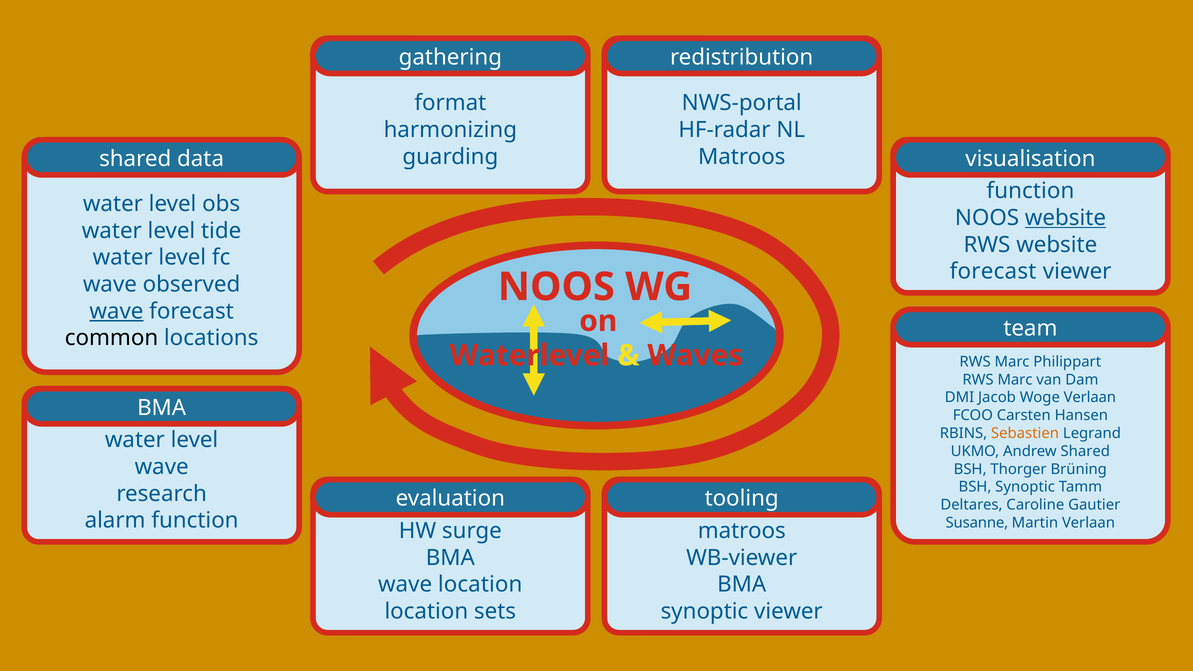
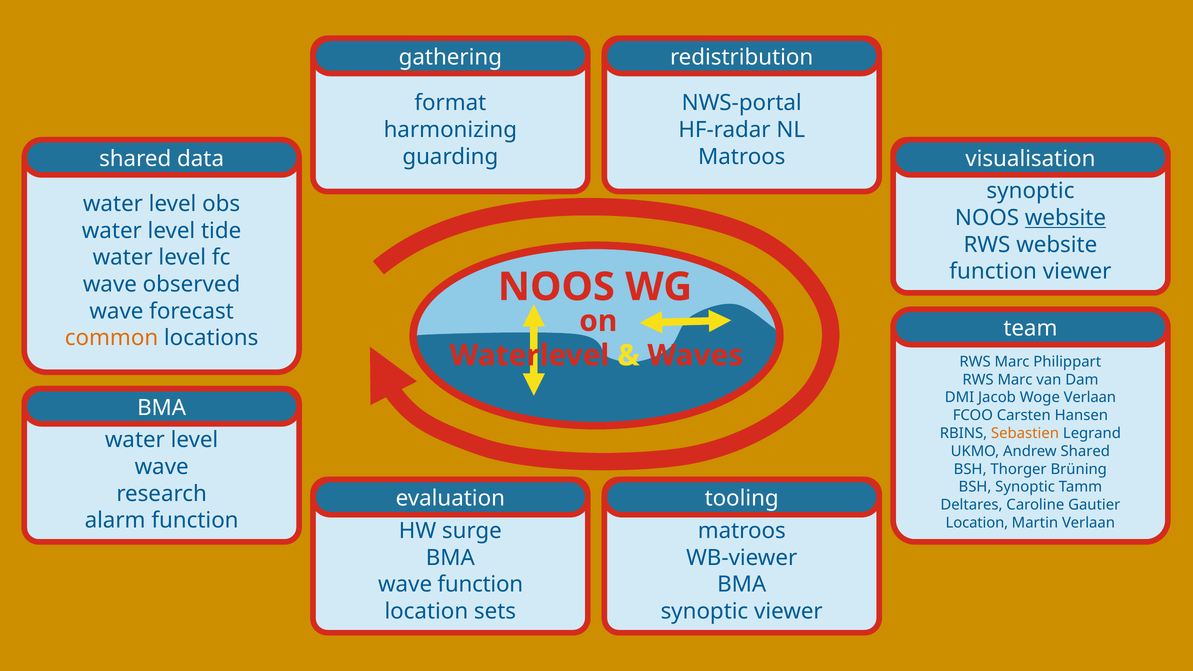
function: function -> synoptic (1030, 191)
forecast: forecast -> function (993, 272)
wave underline: present -> none (116, 311)
common colour: black -> orange (112, 338)
Susanne: Susanne -> Location (977, 523)
wave location: location -> function (480, 585)
